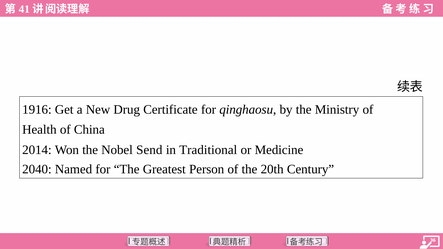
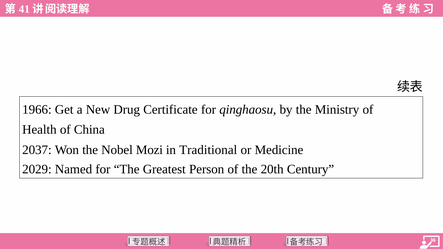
1916: 1916 -> 1966 (37, 110)
2014: 2014 -> 2037 (37, 150)
Send: Send -> Mozi (149, 150)
2040: 2040 -> 2029 (37, 169)
